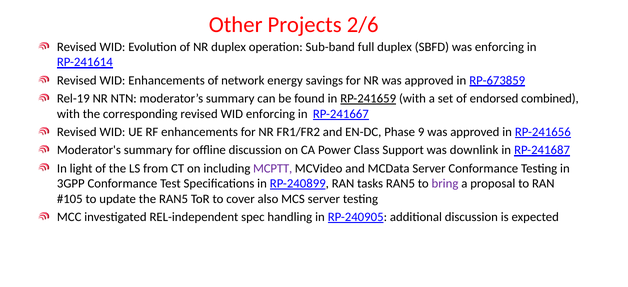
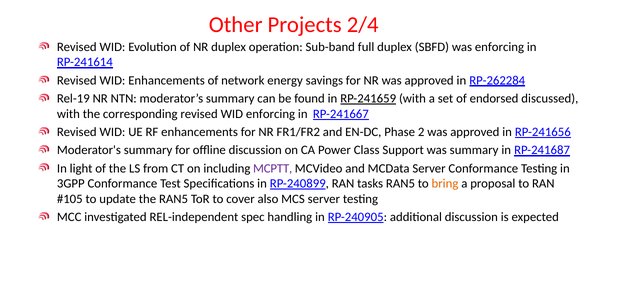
2/6: 2/6 -> 2/4 (363, 25)
RP-673859: RP-673859 -> RP-262284 (497, 80)
combined: combined -> discussed (550, 98)
9: 9 -> 2 (421, 132)
was downlink: downlink -> summary (474, 150)
bring colour: purple -> orange (445, 184)
